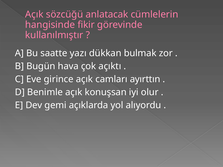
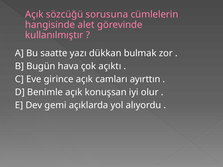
anlatacak: anlatacak -> sorusuna (107, 14)
fikir: fikir -> alet (86, 25)
